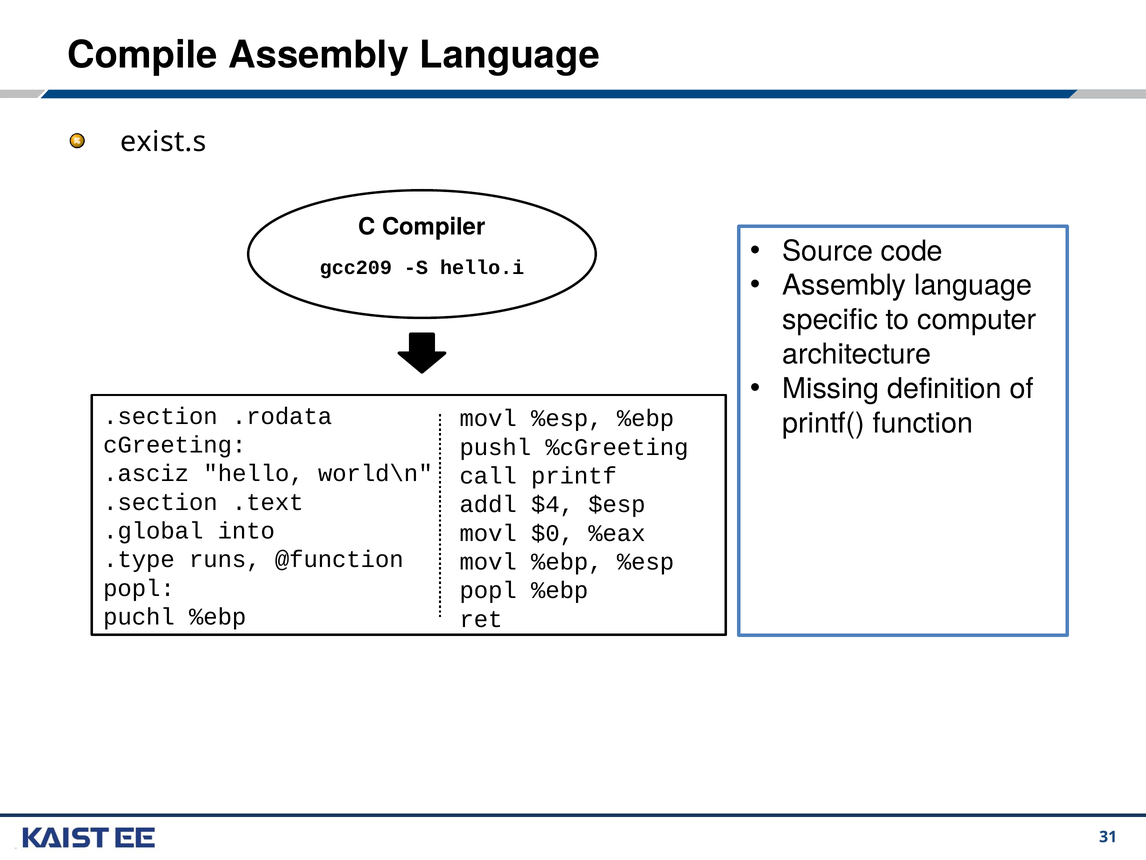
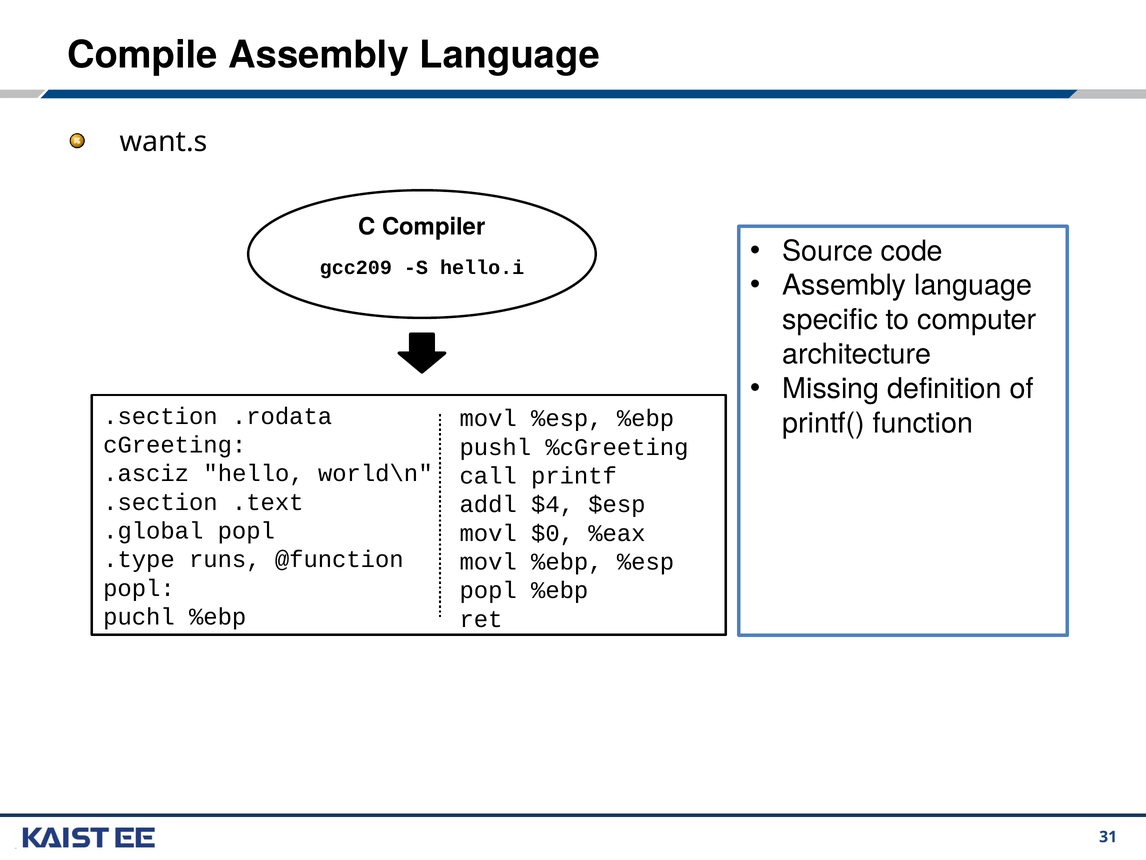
exist.s: exist.s -> want.s (164, 142)
.global into: into -> popl (246, 531)
